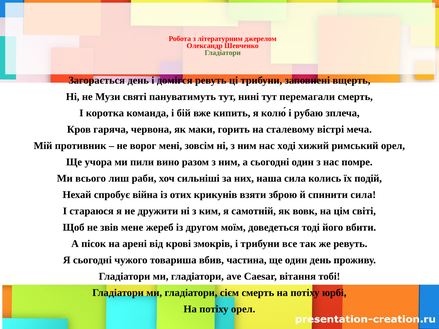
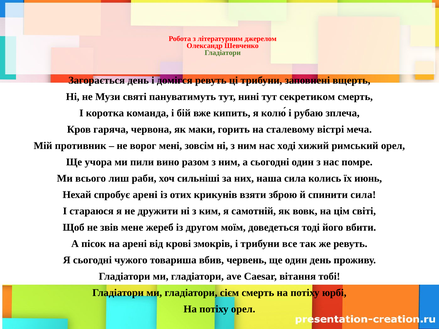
перемагали: перемагали -> секретиком (307, 97)
подій: подій -> июнь (368, 179)
спробує війна: війна -> арені (145, 195)
частина: частина -> червень (247, 260)
